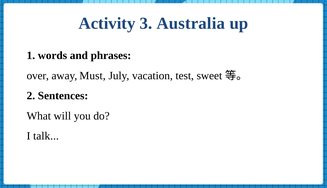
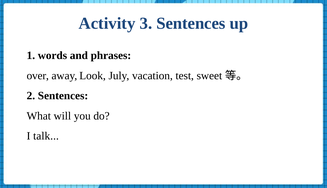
3 Australia: Australia -> Sentences (191, 23)
Must: Must -> Look (93, 76)
